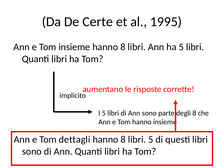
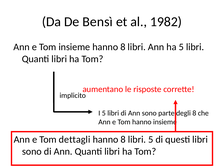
Certe: Certe -> Bensì (98, 22)
1995: 1995 -> 1982 (166, 22)
